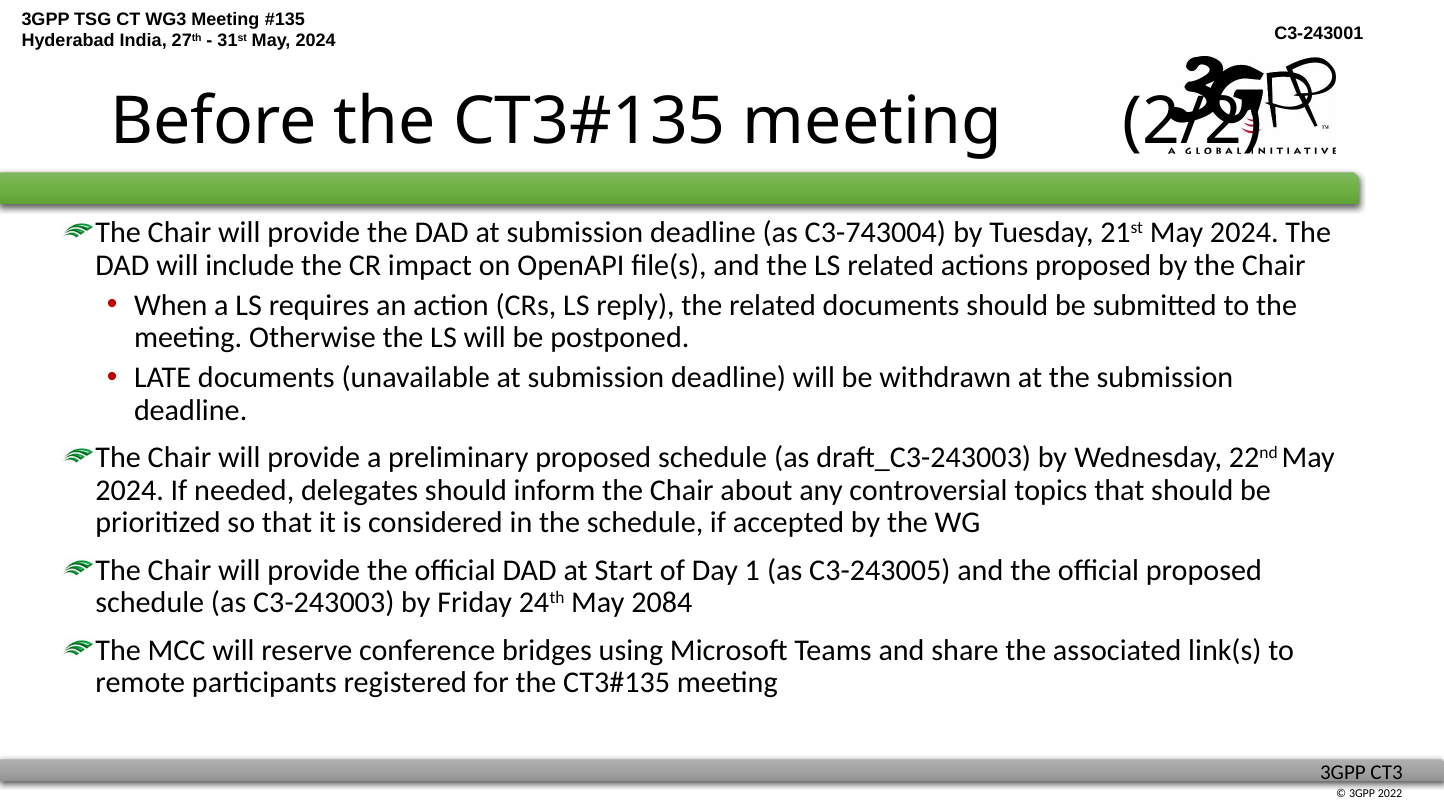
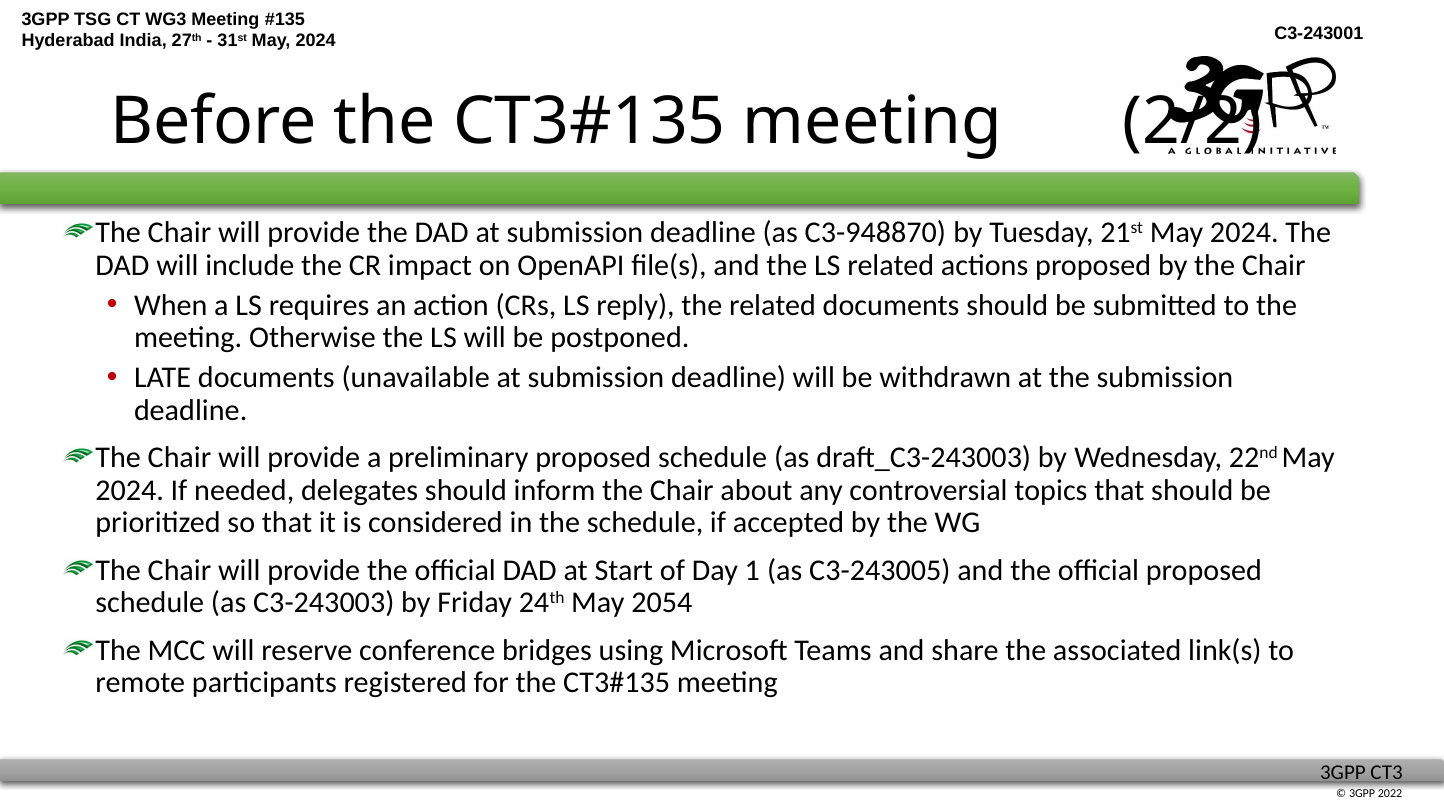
C3-743004: C3-743004 -> C3-948870 (875, 233)
2084: 2084 -> 2054 (662, 603)
